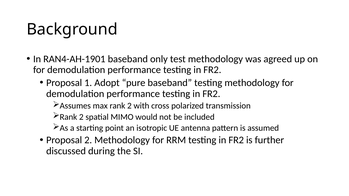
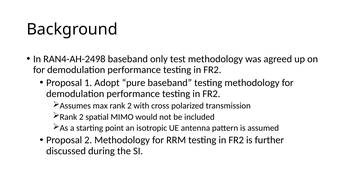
RAN4-AH-1901: RAN4-AH-1901 -> RAN4-AH-2498 (74, 59)
